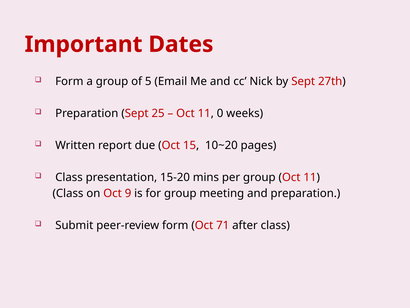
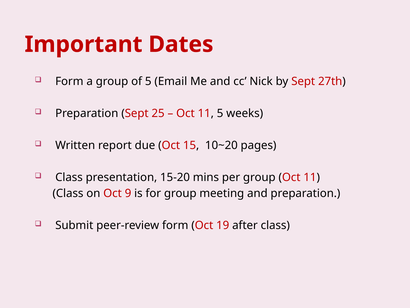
11 0: 0 -> 5 (220, 113)
71: 71 -> 19 (223, 225)
